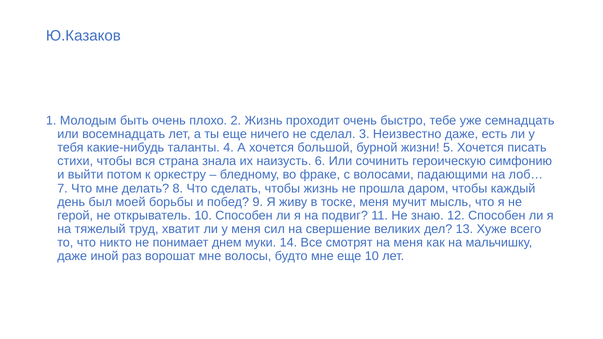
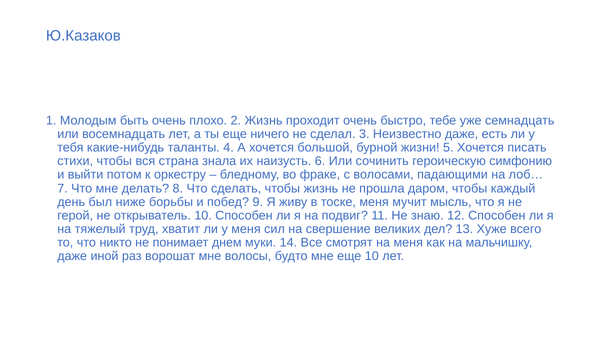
моей: моей -> ниже (131, 202)
